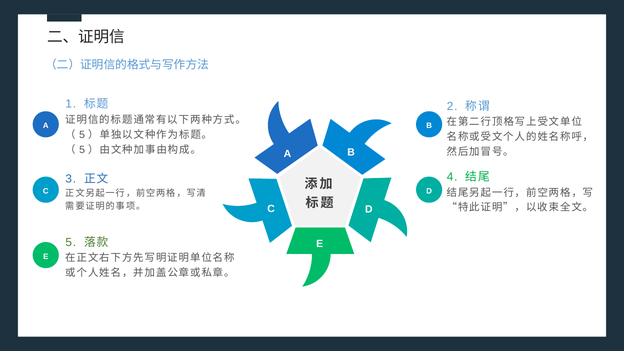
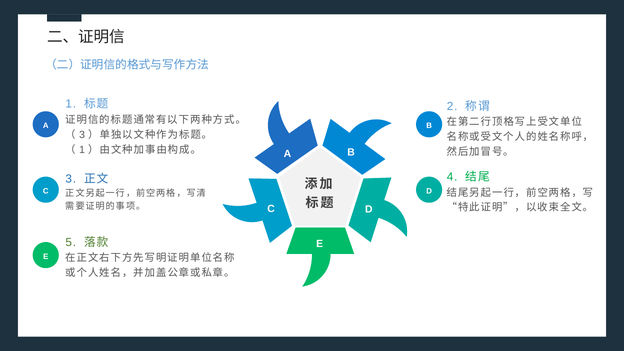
5: 5 -> 3 (82, 135)
5: 5 -> 1 (82, 150)
